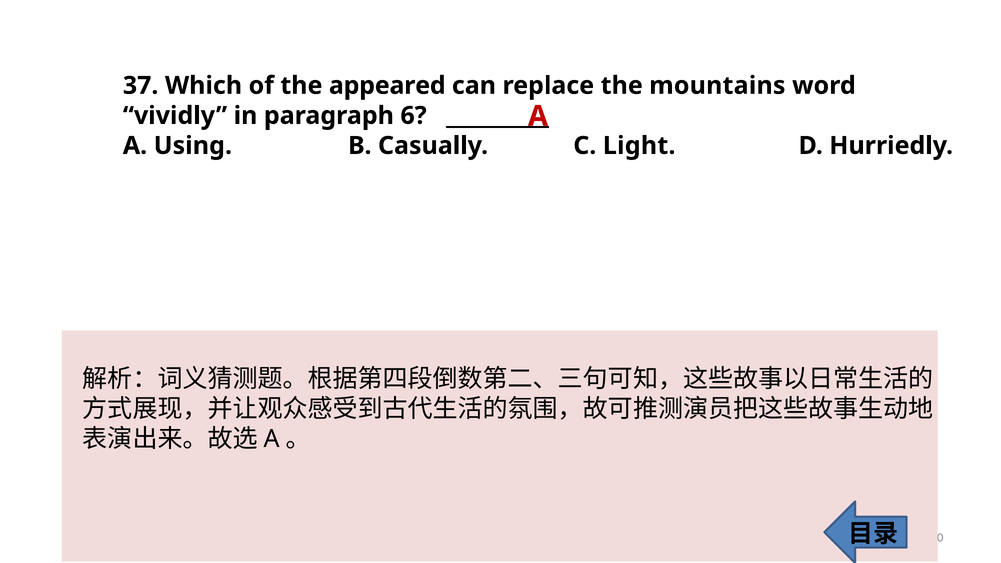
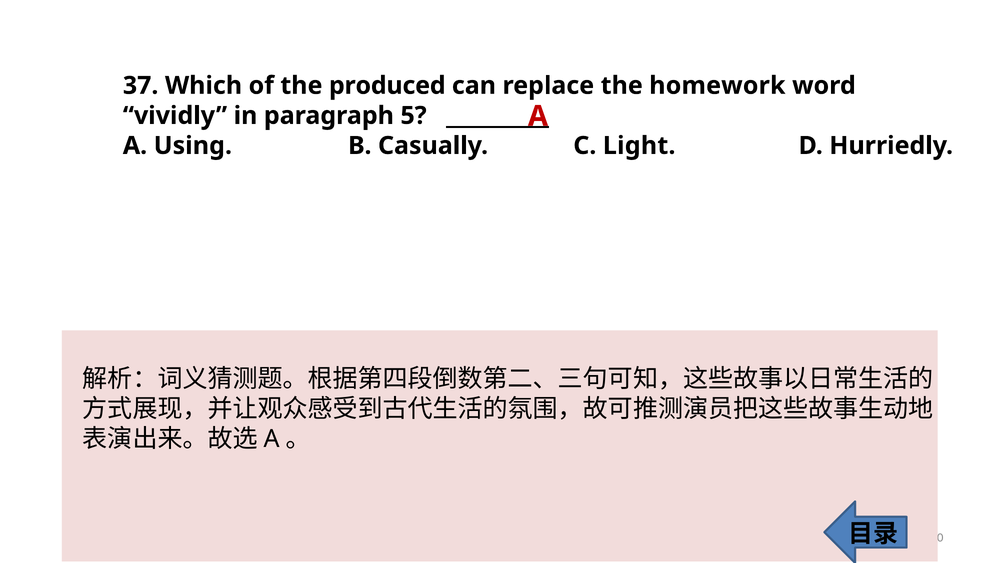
appeared: appeared -> produced (387, 86)
mountains: mountains -> homework (717, 86)
6: 6 -> 5 (414, 116)
